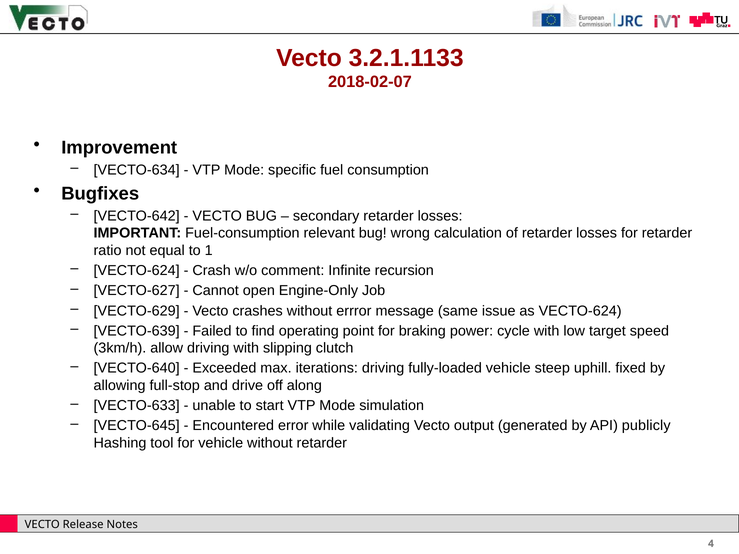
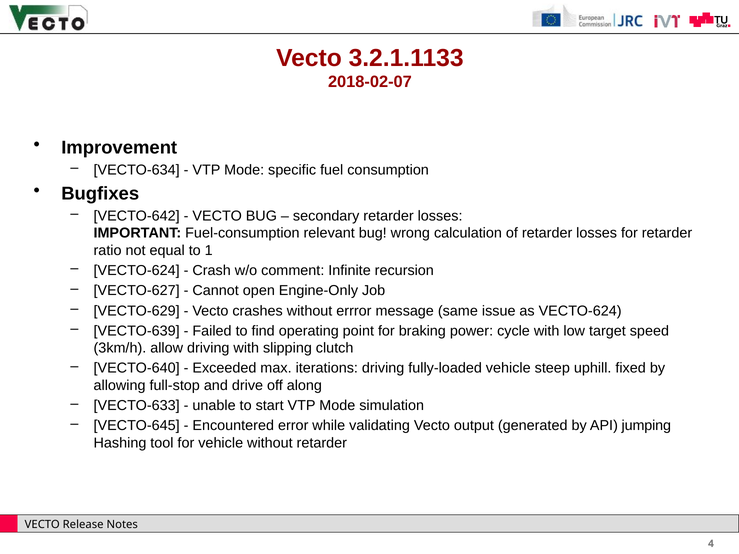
publicly: publicly -> jumping (646, 426)
